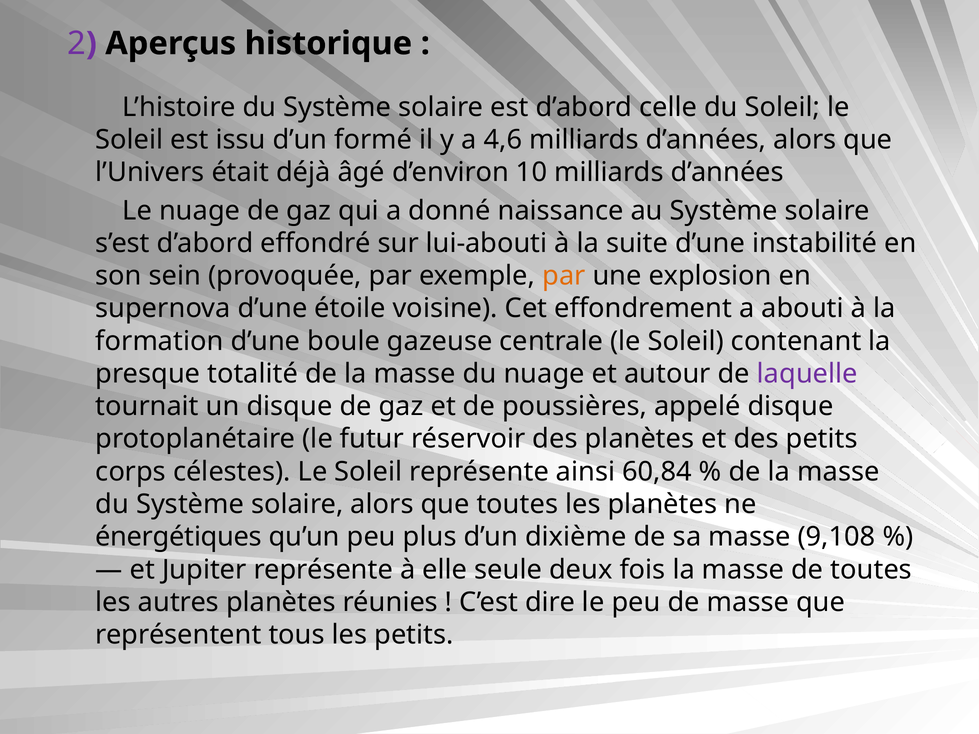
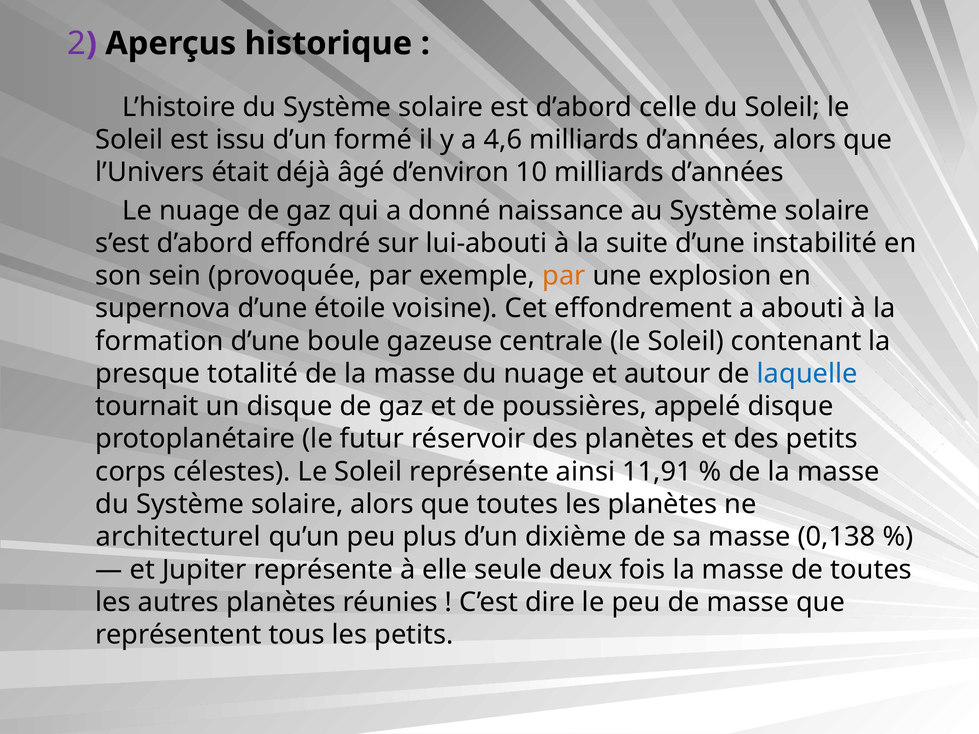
laquelle colour: purple -> blue (807, 374)
60,84: 60,84 -> 11,91 (657, 472)
énergétiques: énergétiques -> architecturel (178, 537)
9,108: 9,108 -> 0,138 (836, 537)
